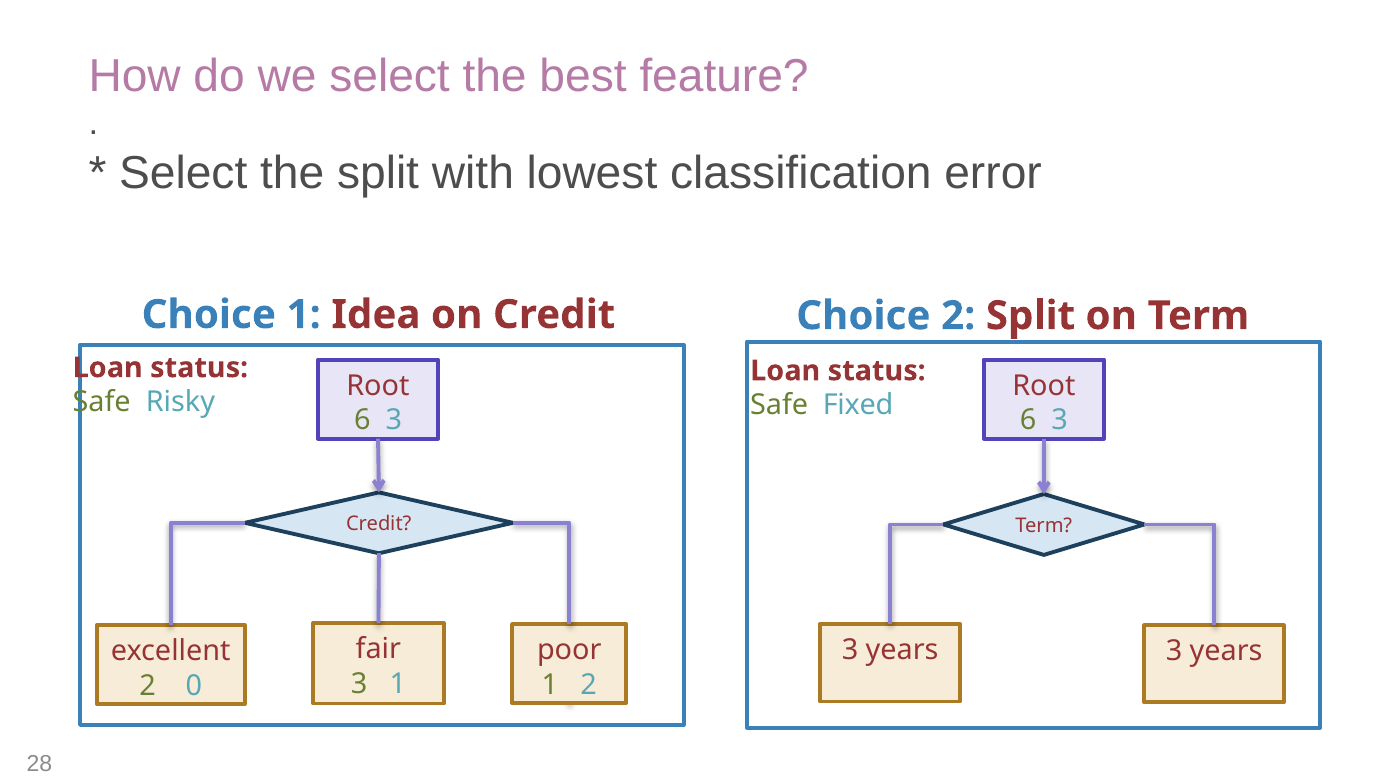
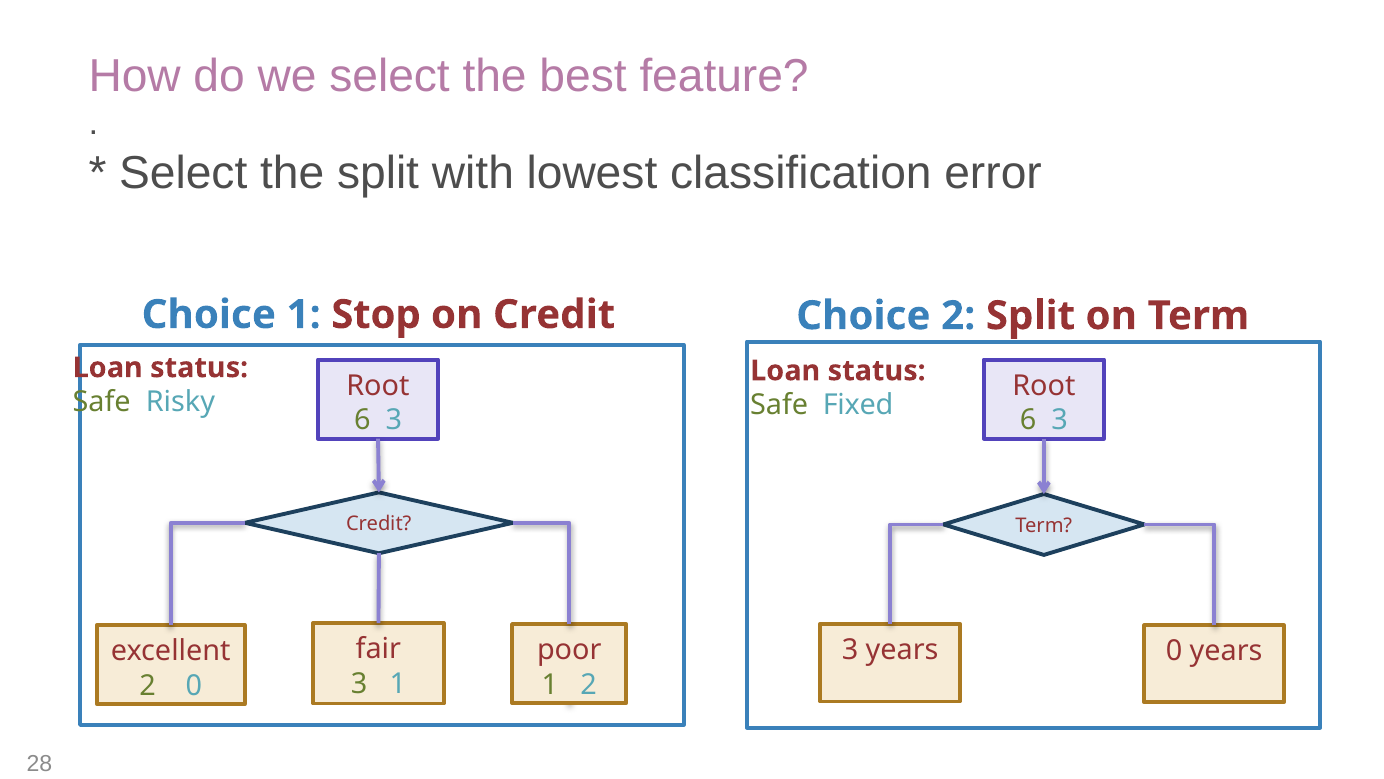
Idea: Idea -> Stop (376, 315)
years 3: 3 -> 0 (1174, 651)
